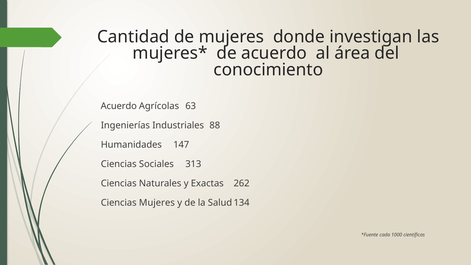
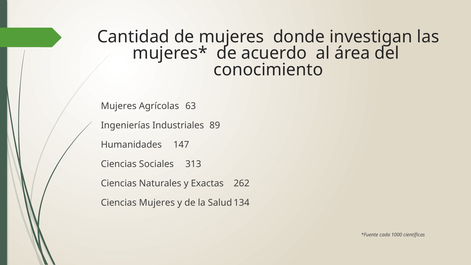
Acuerdo: Acuerdo -> Mujeres (119, 106)
88: 88 -> 89 (215, 125)
